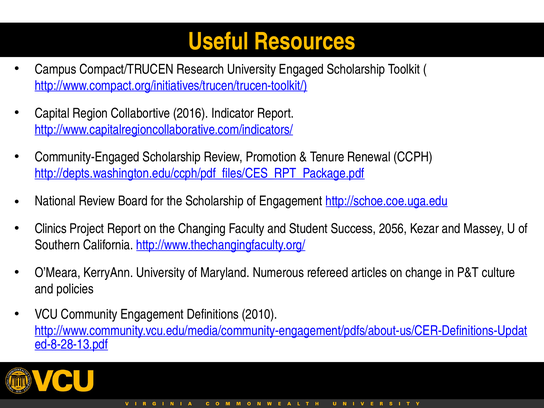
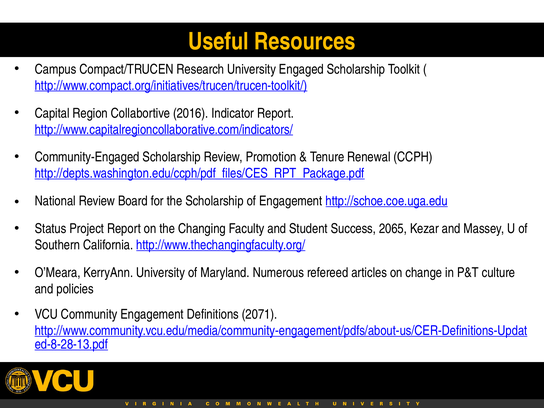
Clinics: Clinics -> Status (51, 229)
2056: 2056 -> 2065 (393, 229)
2010: 2010 -> 2071 (260, 314)
